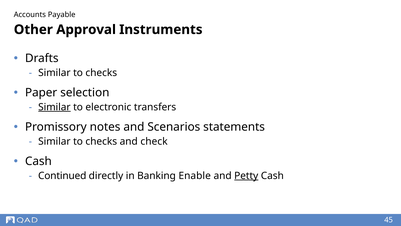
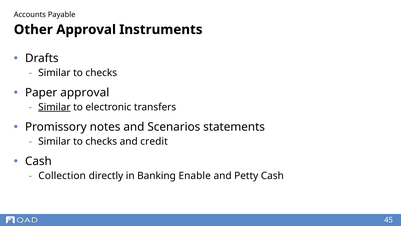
Paper selection: selection -> approval (85, 92)
check: check -> credit (154, 141)
Continued: Continued -> Collection (62, 175)
Petty underline: present -> none (246, 175)
